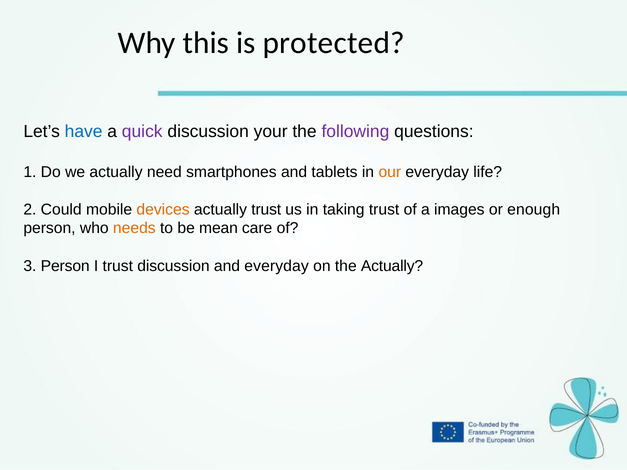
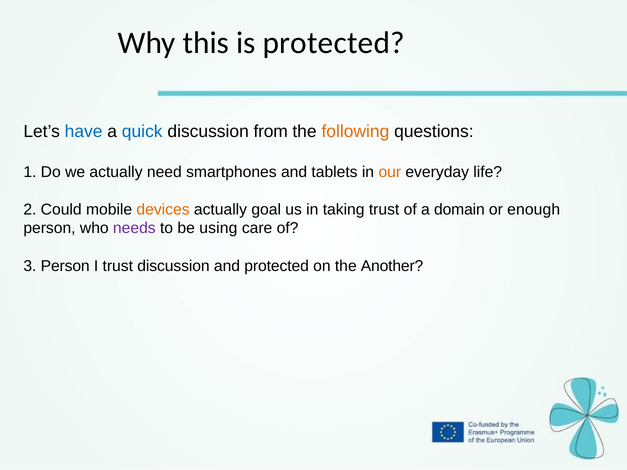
quick colour: purple -> blue (142, 131)
your: your -> from (271, 131)
following colour: purple -> orange (355, 131)
actually trust: trust -> goal (266, 210)
images: images -> domain (459, 210)
needs colour: orange -> purple (134, 228)
mean: mean -> using (218, 228)
and everyday: everyday -> protected (277, 266)
the Actually: Actually -> Another (392, 266)
